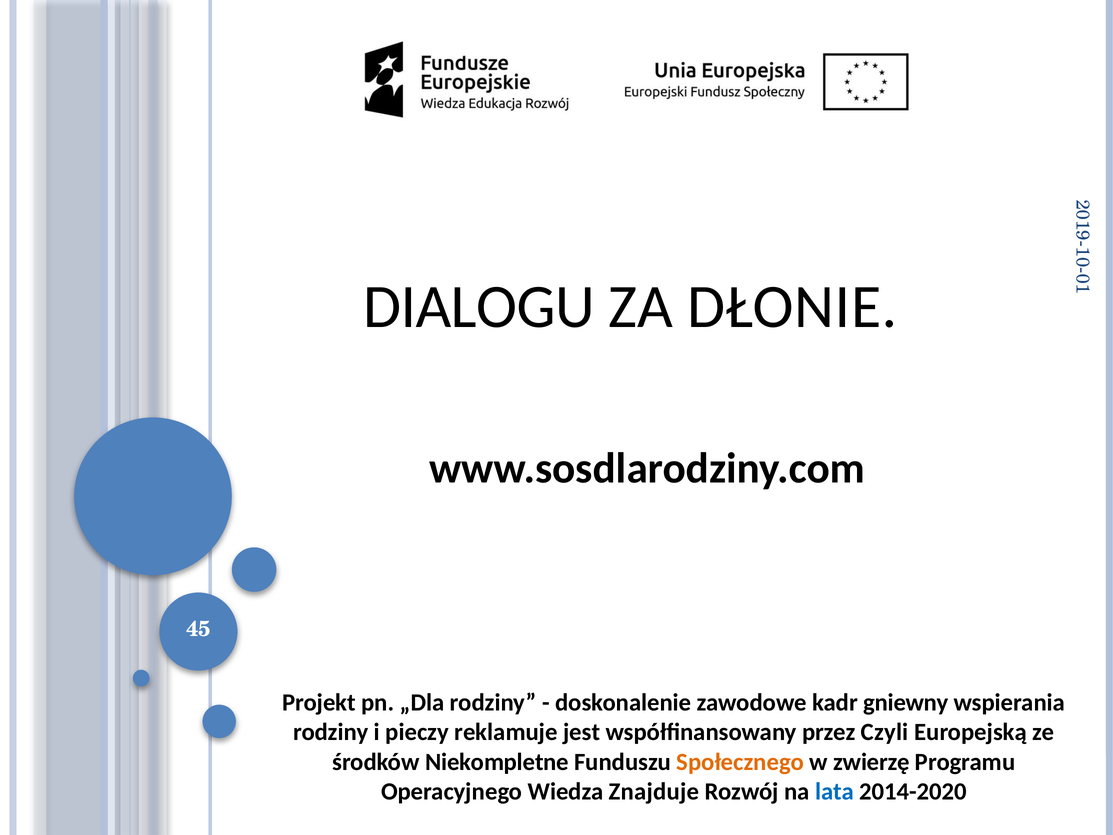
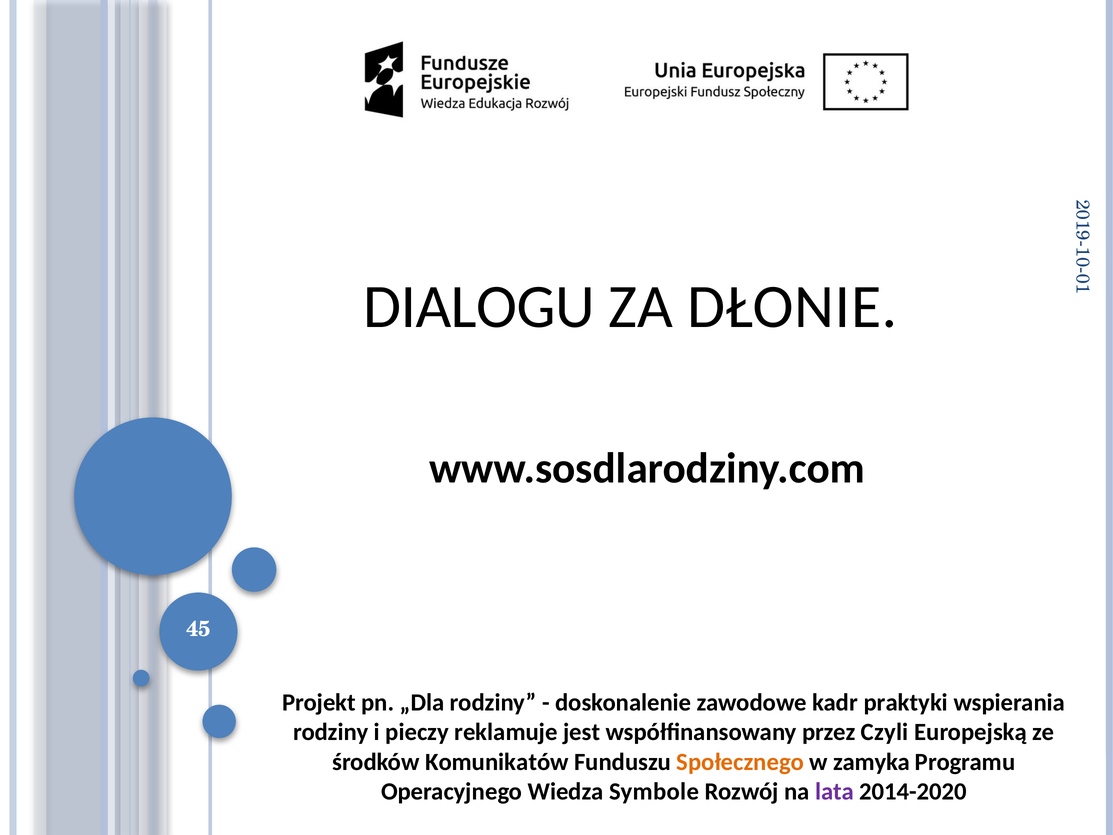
gniewny: gniewny -> praktyki (906, 702)
Niekompletne: Niekompletne -> Komunikatów (497, 762)
zwierzę: zwierzę -> zamyka (872, 762)
Znajduje: Znajduje -> Symbole (654, 791)
lata colour: blue -> purple (834, 791)
